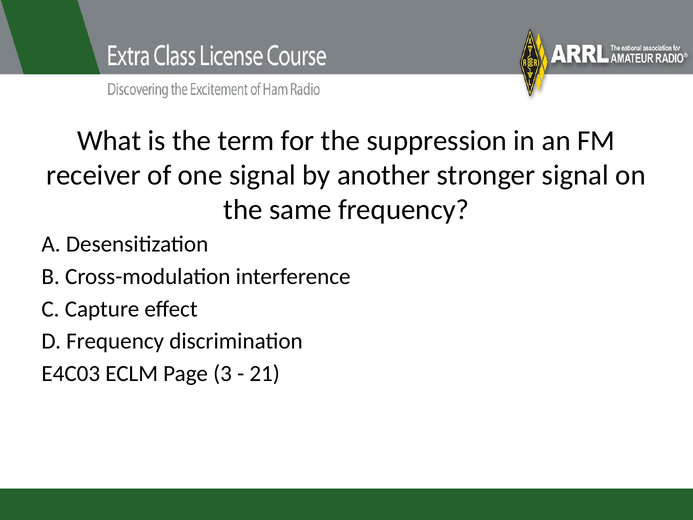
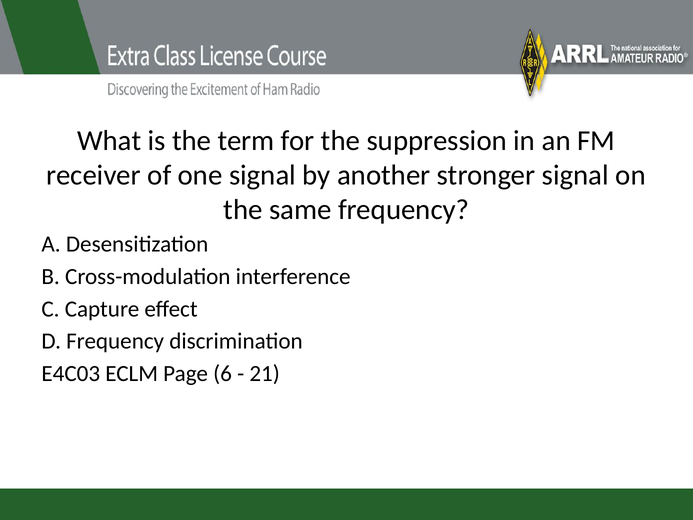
3: 3 -> 6 (222, 373)
